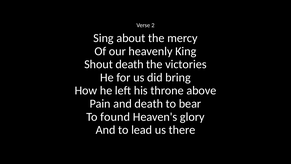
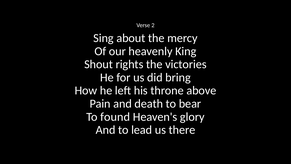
Shout death: death -> rights (130, 64)
